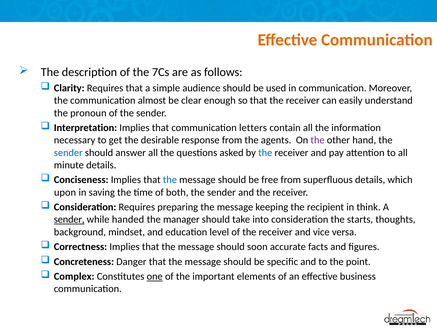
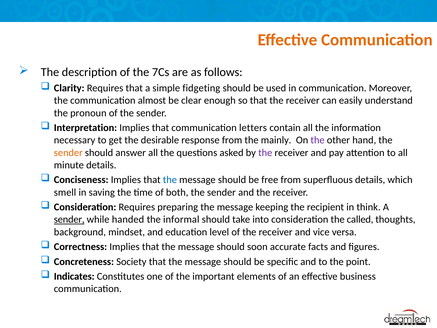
audience: audience -> fidgeting (201, 88)
agents: agents -> mainly (276, 140)
sender colour: blue -> orange (68, 152)
the colour: blue -> purple (265, 152)
upon: upon -> smell (65, 192)
manager: manager -> informal (181, 219)
starts: starts -> called (360, 219)
Danger: Danger -> Society (131, 261)
Complex: Complex -> Indicates (74, 276)
one underline: present -> none (155, 276)
